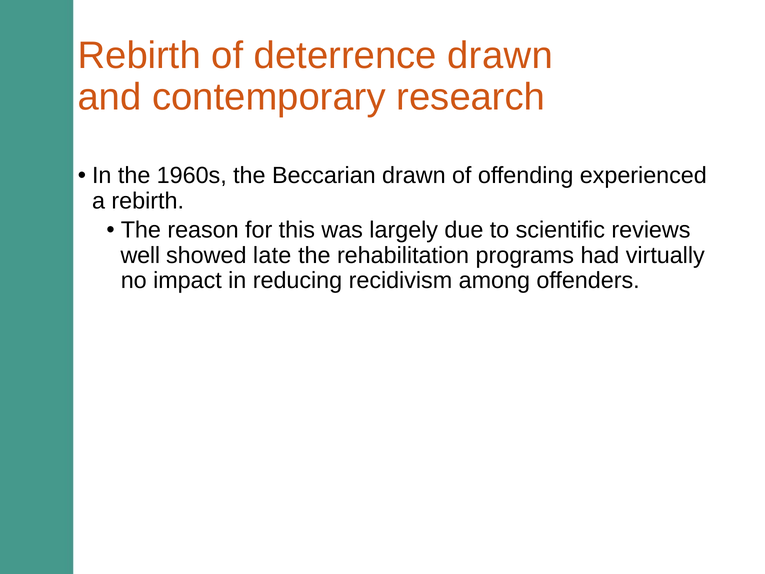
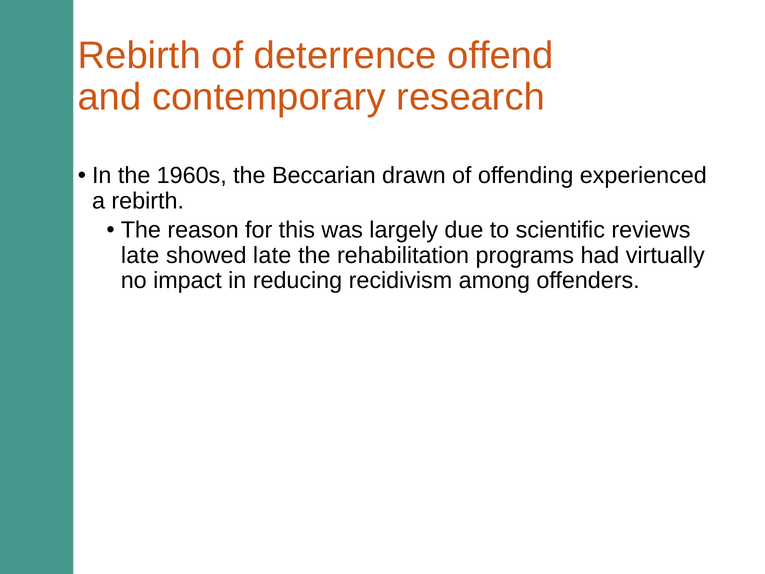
deterrence drawn: drawn -> offend (500, 56)
well: well -> late (140, 255)
